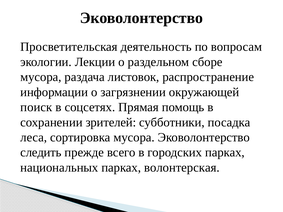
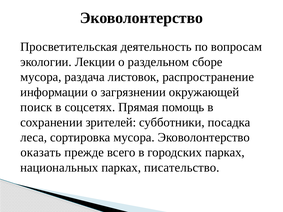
следить: следить -> оказать (41, 153)
волонтерская: волонтерская -> писательство (182, 168)
